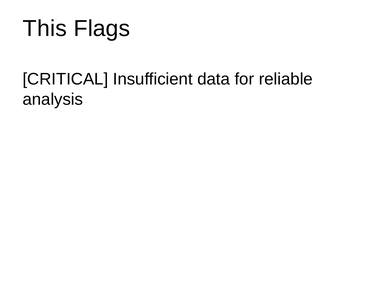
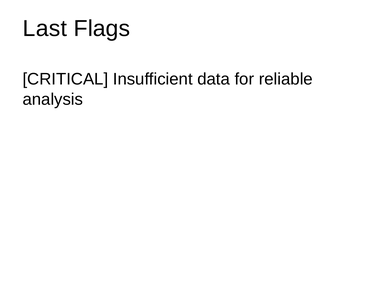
This: This -> Last (45, 29)
